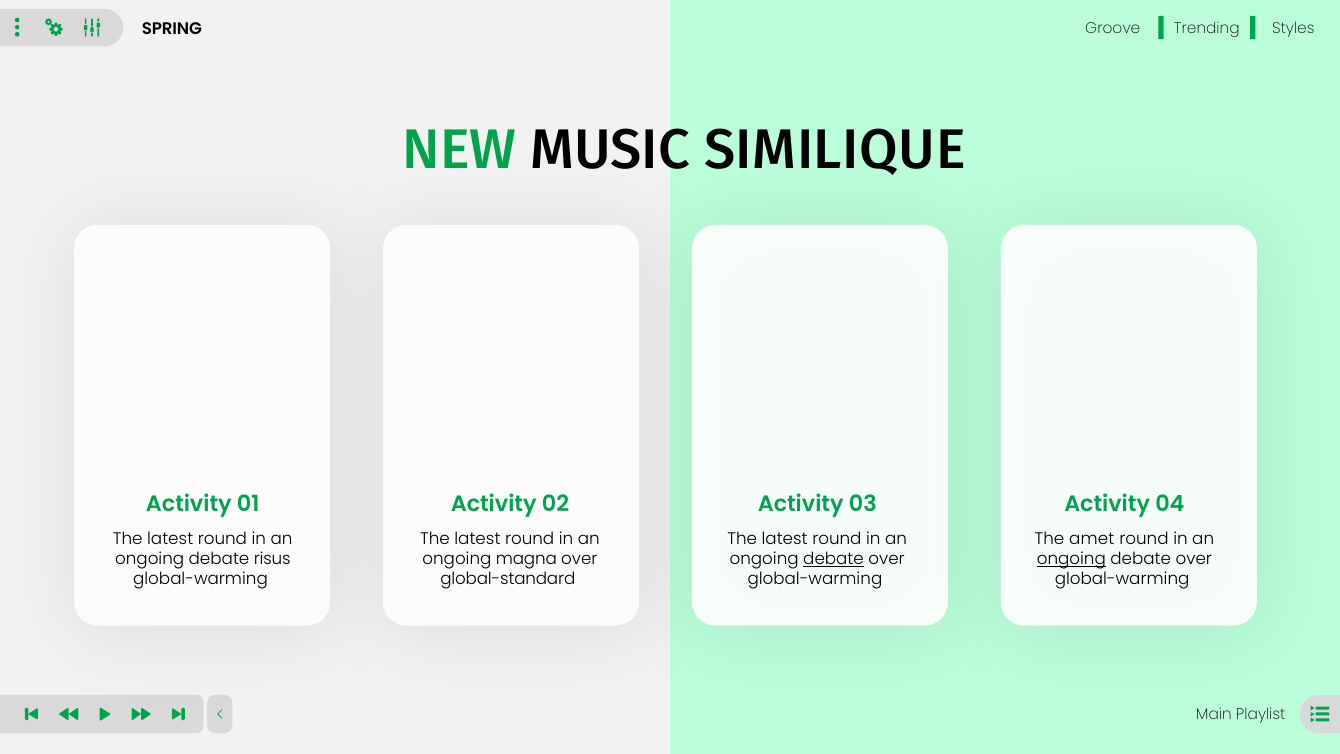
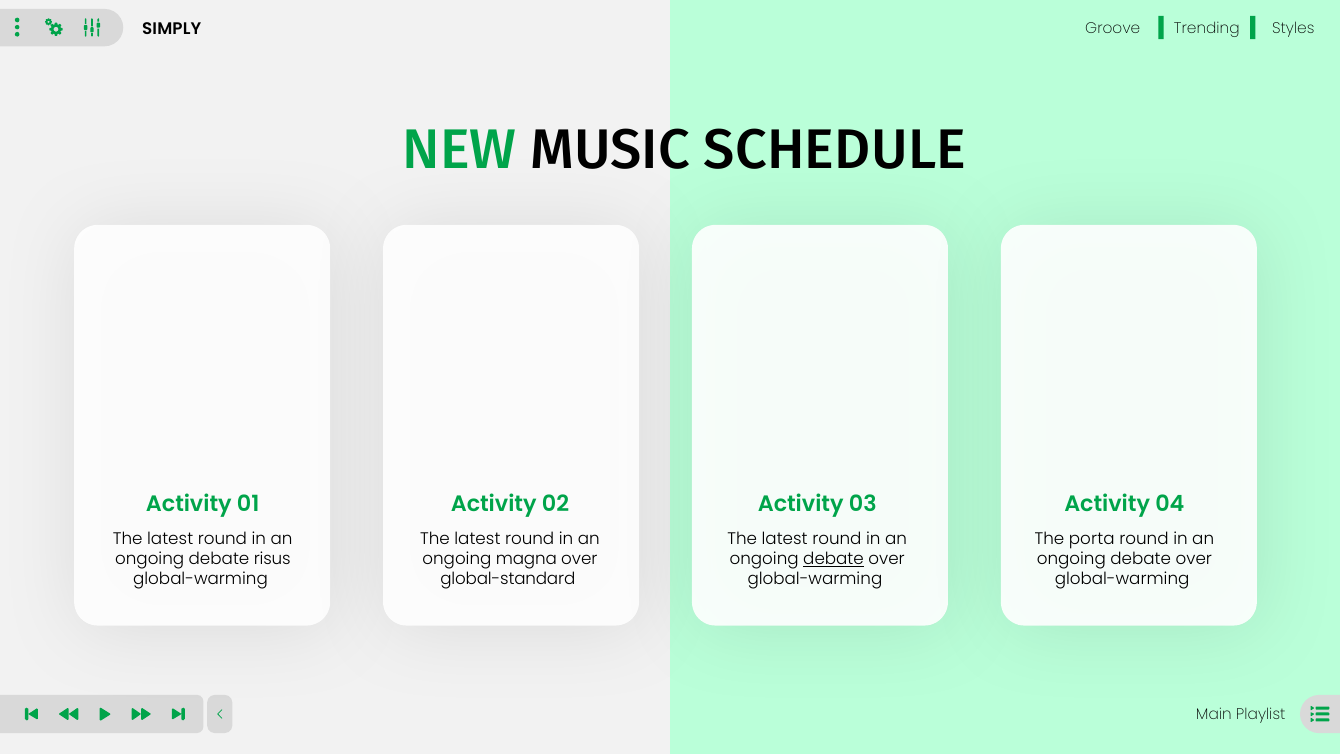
SPRING: SPRING -> SIMPLY (172, 29)
SIMILIQUE: SIMILIQUE -> SCHEDULE (835, 150)
amet: amet -> porta (1092, 539)
ongoing underline: present -> none (1071, 559)
